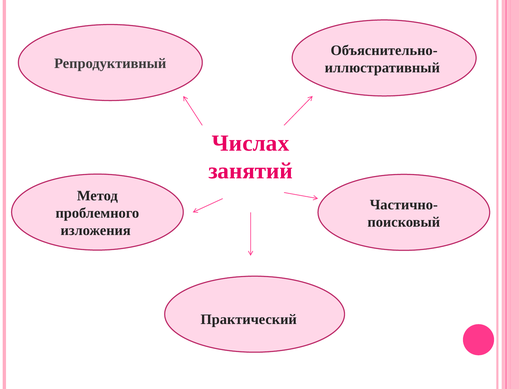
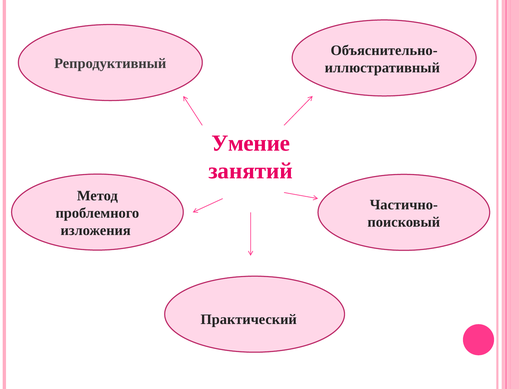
Числах: Числах -> Умение (251, 143)
